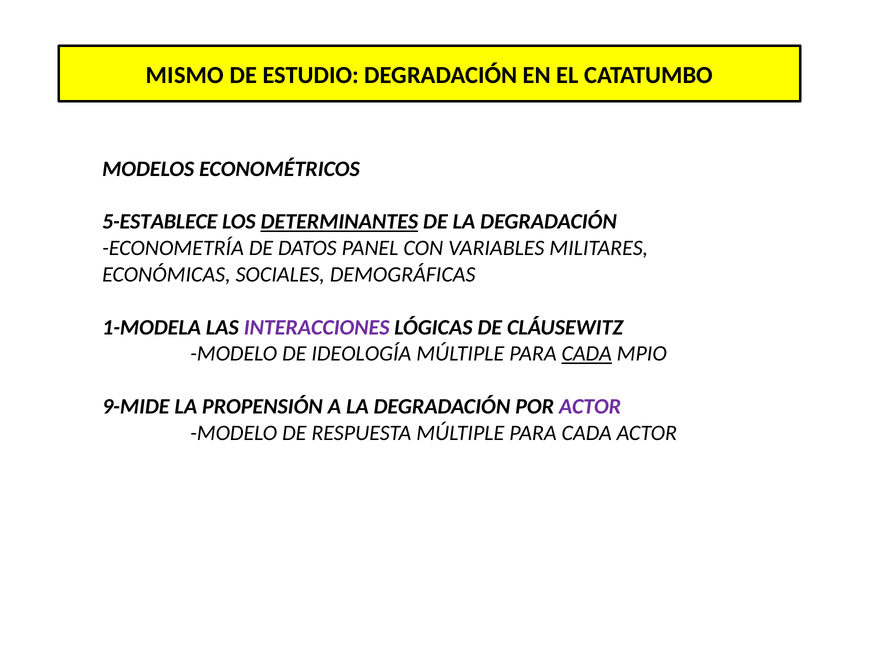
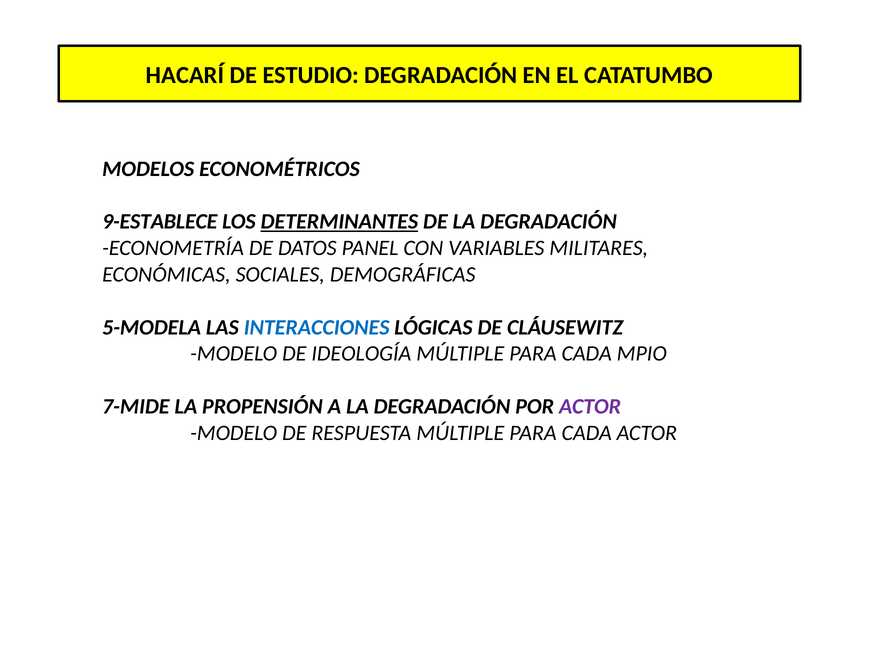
MISMO: MISMO -> HACARÍ (185, 75)
5-ESTABLECE: 5-ESTABLECE -> 9-ESTABLECE (160, 222)
1-MODELA: 1-MODELA -> 5-MODELA (152, 327)
INTERACCIONES colour: purple -> blue (317, 327)
CADA underline: present -> none (587, 354)
9-MIDE: 9-MIDE -> 7-MIDE (136, 406)
